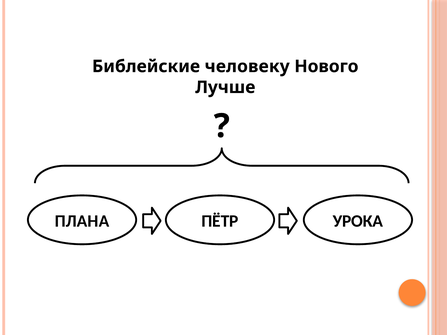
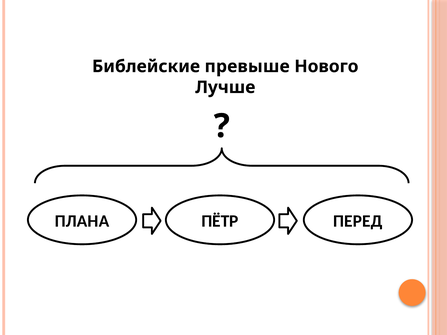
человеку: человеку -> превыше (247, 66)
УРОКА: УРОКА -> ПЕРЕД (358, 221)
